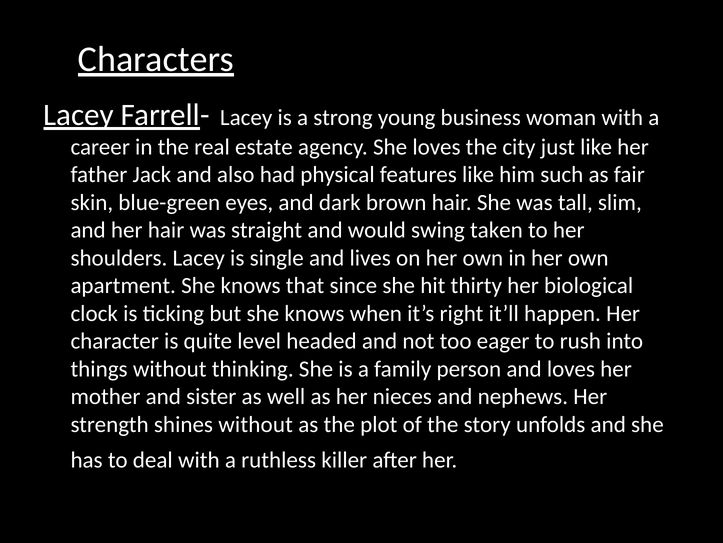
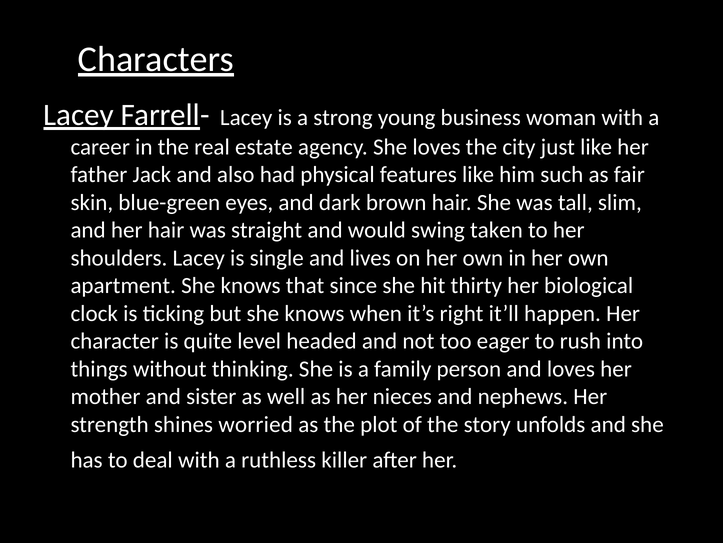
shines without: without -> worried (256, 424)
